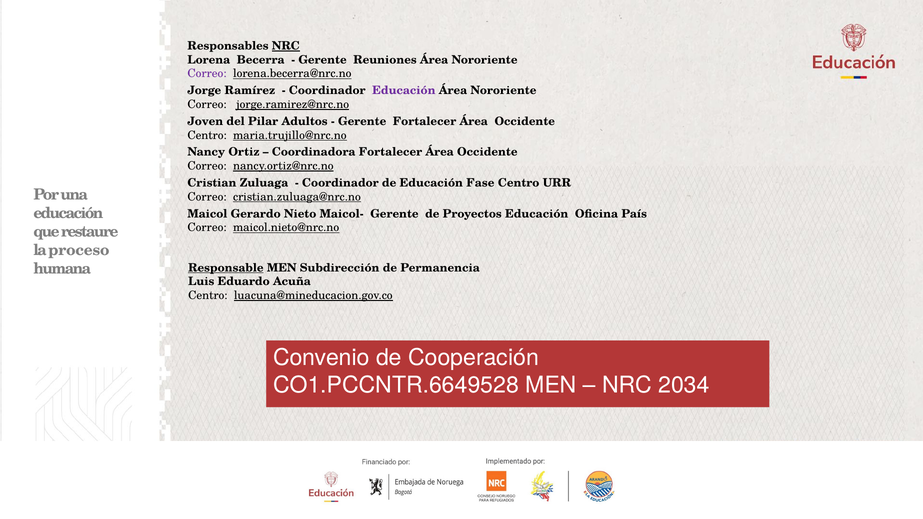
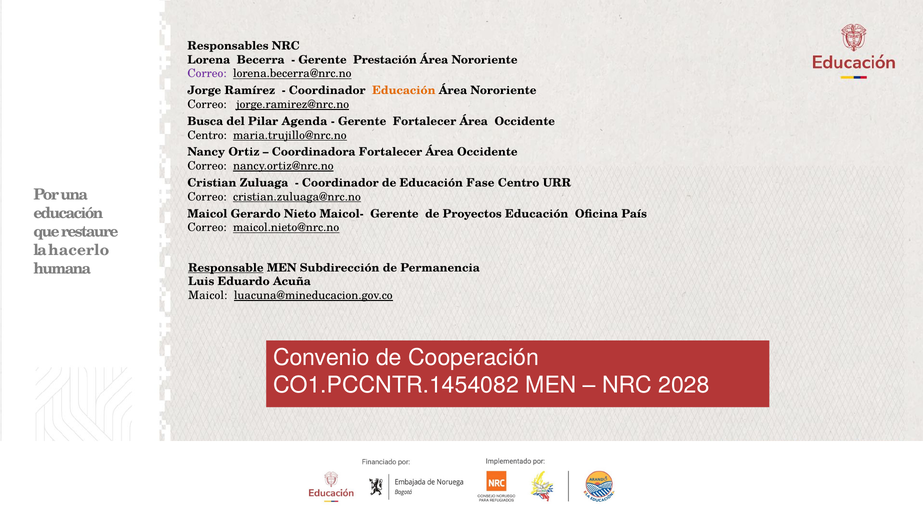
NRC underline: present -> none (286, 46)
Reuniones: Reuniones -> Prestación (385, 60)
Educación colour: purple -> orange (404, 91)
Joven: Joven -> Busca (205, 121)
Adultos: Adultos -> Agenda (305, 121)
proceso: proceso -> hacerlo (79, 250)
Centro: Centro -> Maicol (208, 296)
CO1.PCCNTR.6649528: CO1.PCCNTR.6649528 -> CO1.PCCNTR.1454082 (396, 386)
2034: 2034 -> 2028 (684, 386)
